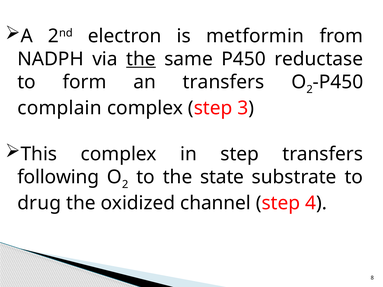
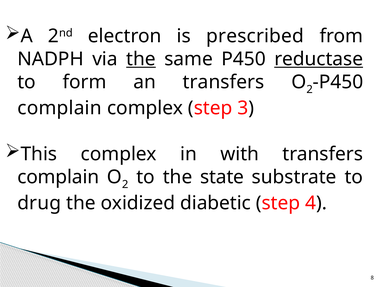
metformin: metformin -> prescribed (255, 36)
reductase underline: none -> present (319, 59)
in step: step -> with (240, 154)
following: following -> complain (58, 177)
channel: channel -> diabetic (216, 203)
